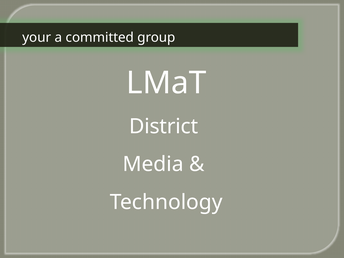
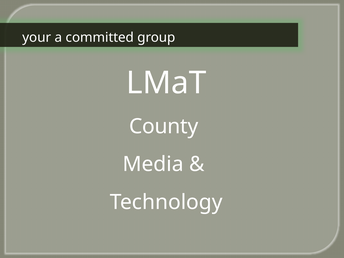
District: District -> County (164, 126)
